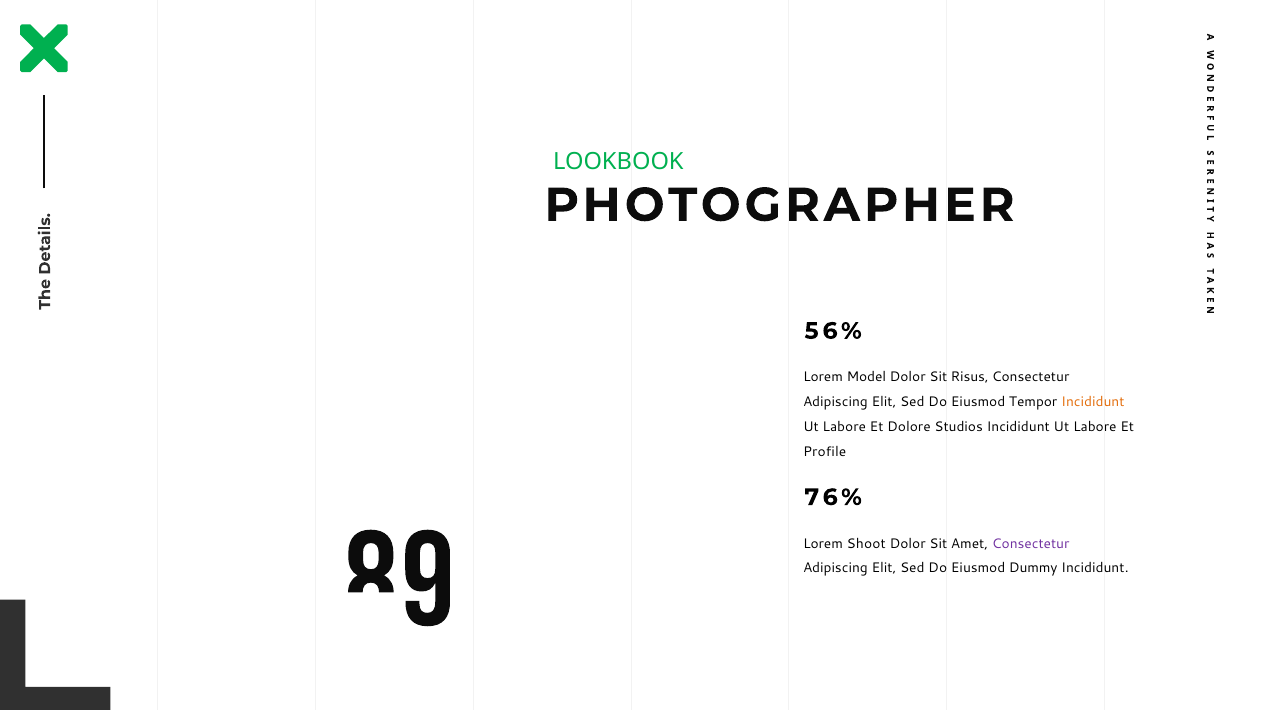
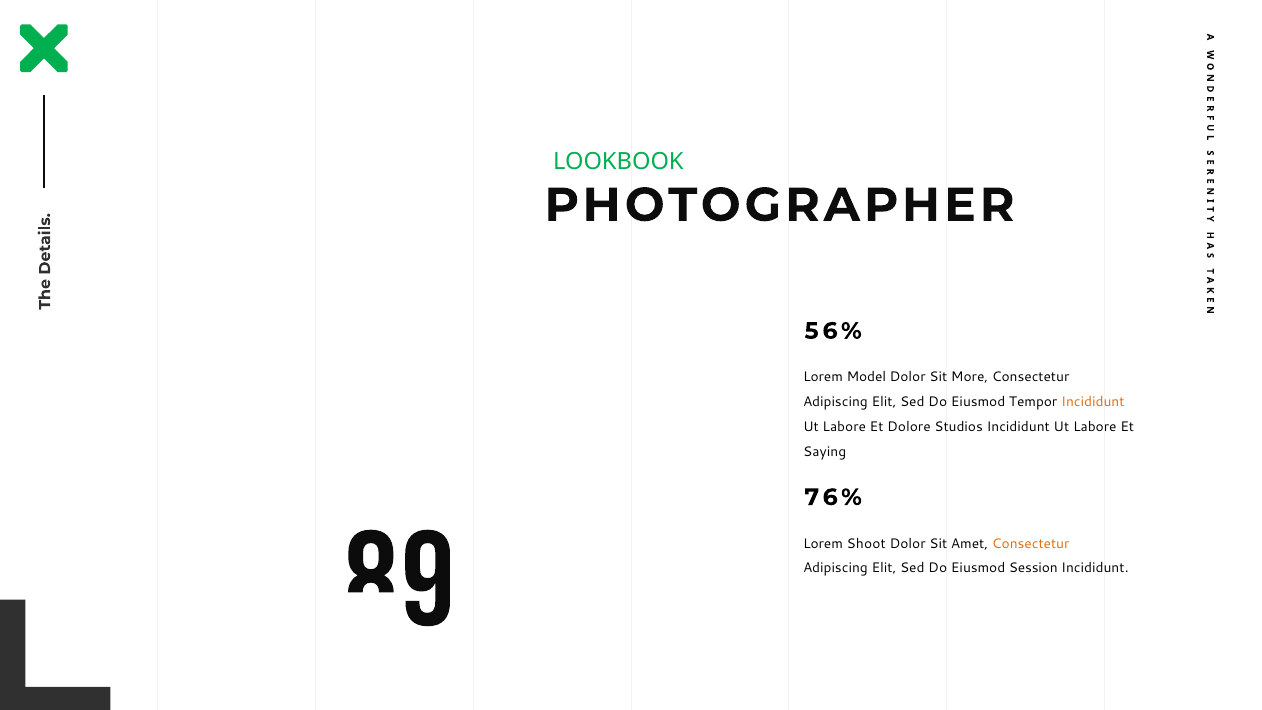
Risus: Risus -> More (970, 377)
Profile: Profile -> Saying (825, 452)
Consectetur colour: purple -> orange (1031, 543)
Dummy: Dummy -> Session (1033, 568)
